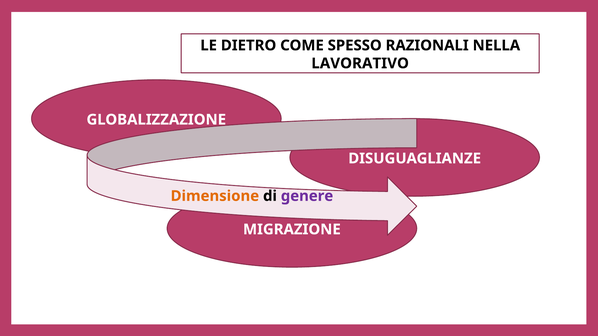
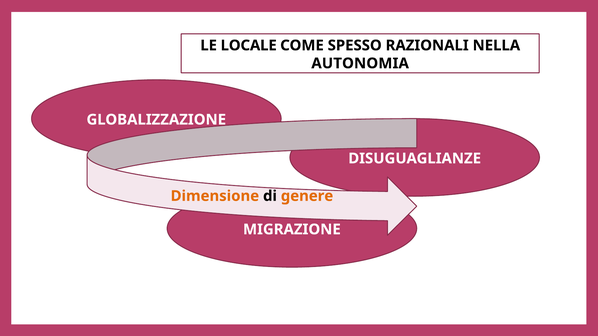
DIETRO: DIETRO -> LOCALE (249, 45)
LAVORATIVO: LAVORATIVO -> AUTONOMIA (360, 63)
genere colour: purple -> orange (307, 196)
